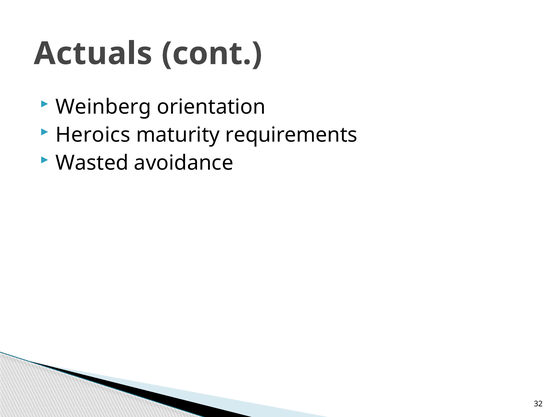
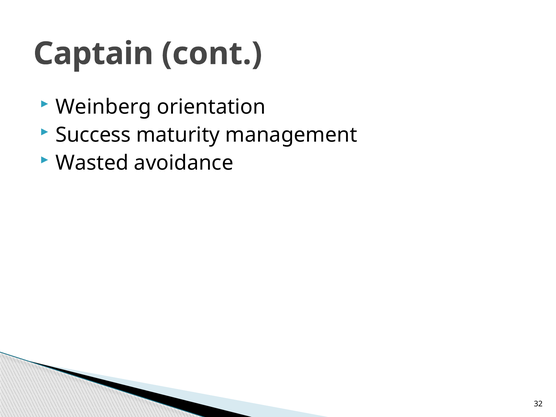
Actuals: Actuals -> Captain (93, 54)
Heroics: Heroics -> Success (93, 135)
requirements: requirements -> management (291, 135)
